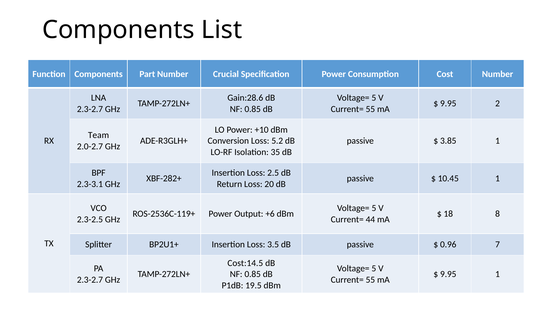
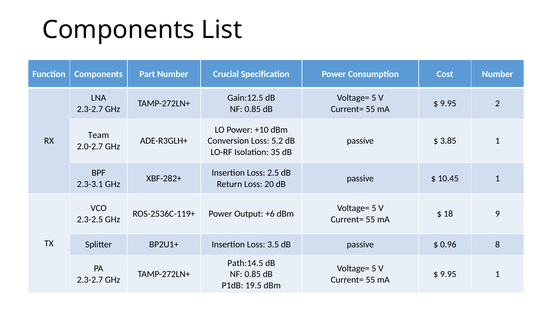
Gain:28.6: Gain:28.6 -> Gain:12.5 (245, 98)
8: 8 -> 9 (498, 214)
44: 44 -> 55 (370, 220)
7: 7 -> 8 (498, 245)
Cost:14.5: Cost:14.5 -> Path:14.5 (245, 263)
